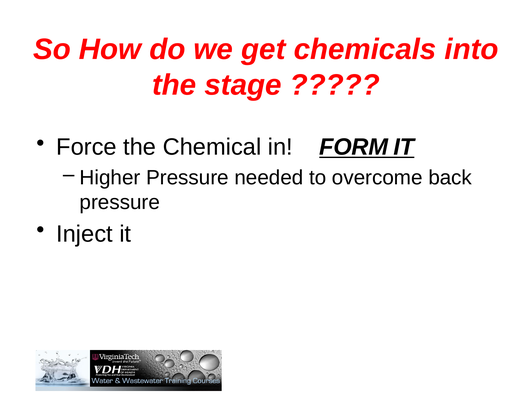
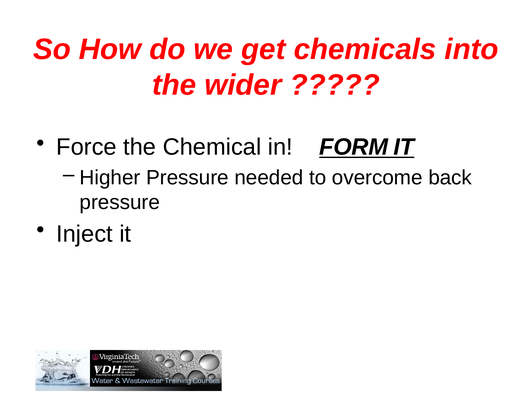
stage: stage -> wider (243, 85)
